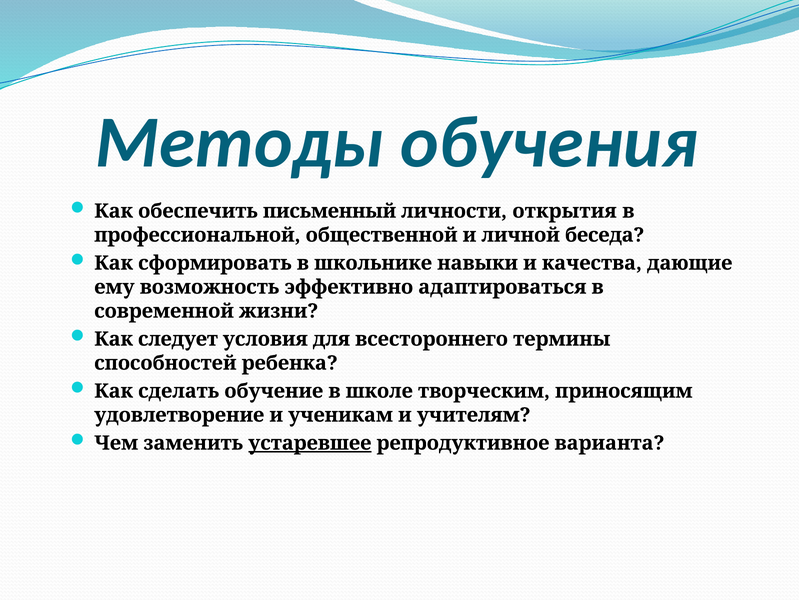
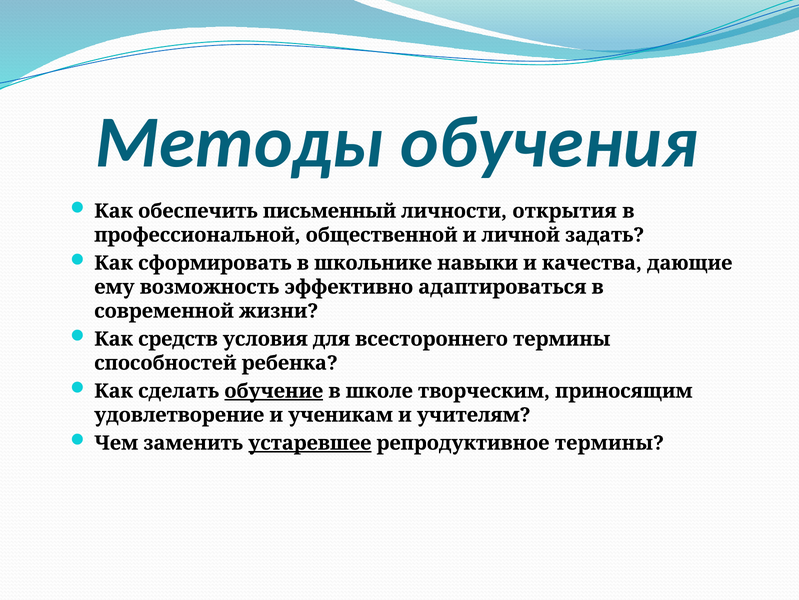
беседа: беседа -> задать (605, 235)
следует: следует -> средств (178, 339)
обучение underline: none -> present (274, 391)
репродуктивное варианта: варианта -> термины (609, 443)
